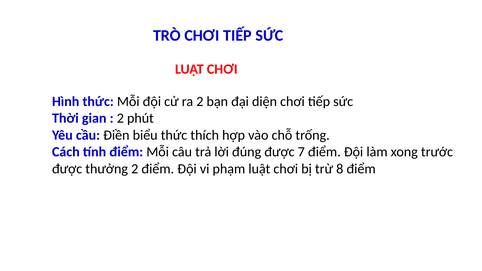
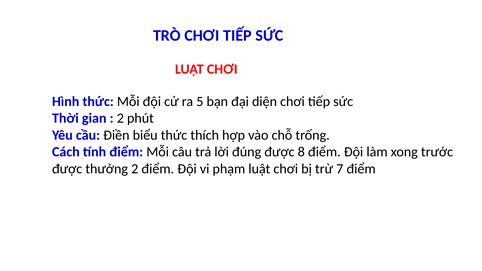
ra 2: 2 -> 5 (200, 101)
7: 7 -> 8 (301, 152)
8: 8 -> 7 (340, 169)
